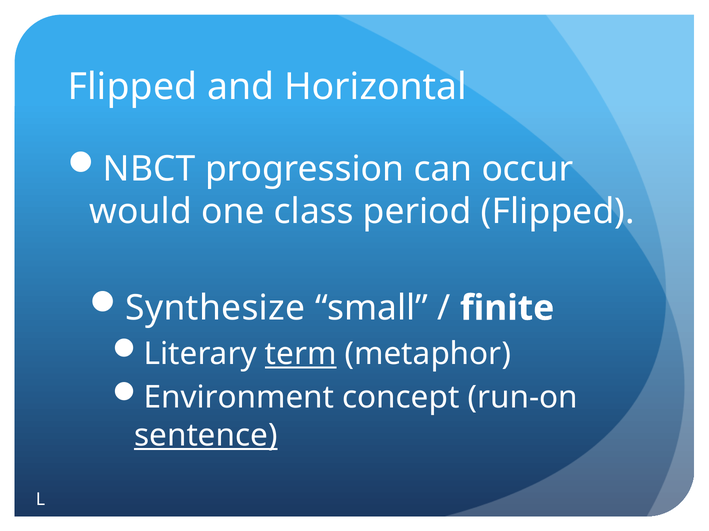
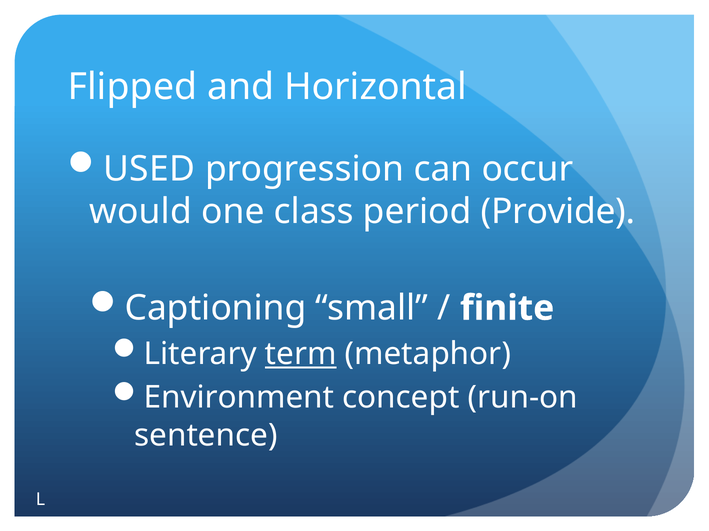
NBCT: NBCT -> USED (149, 169)
period Flipped: Flipped -> Provide (558, 212)
Synthesize: Synthesize -> Captioning (216, 309)
sentence underline: present -> none (206, 436)
